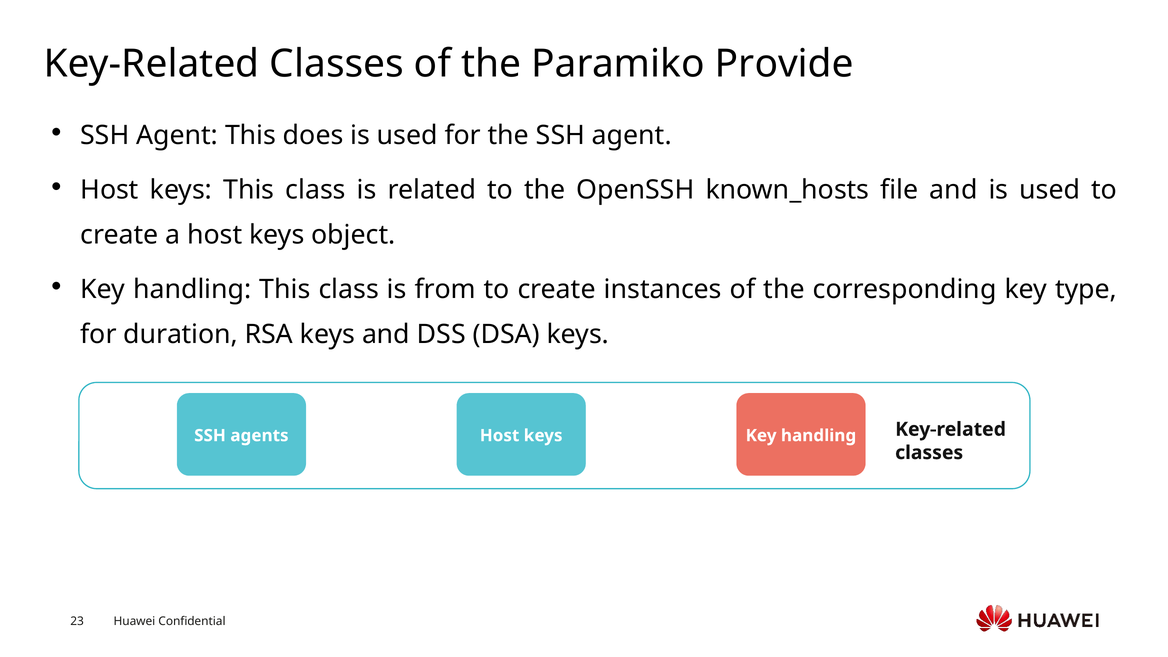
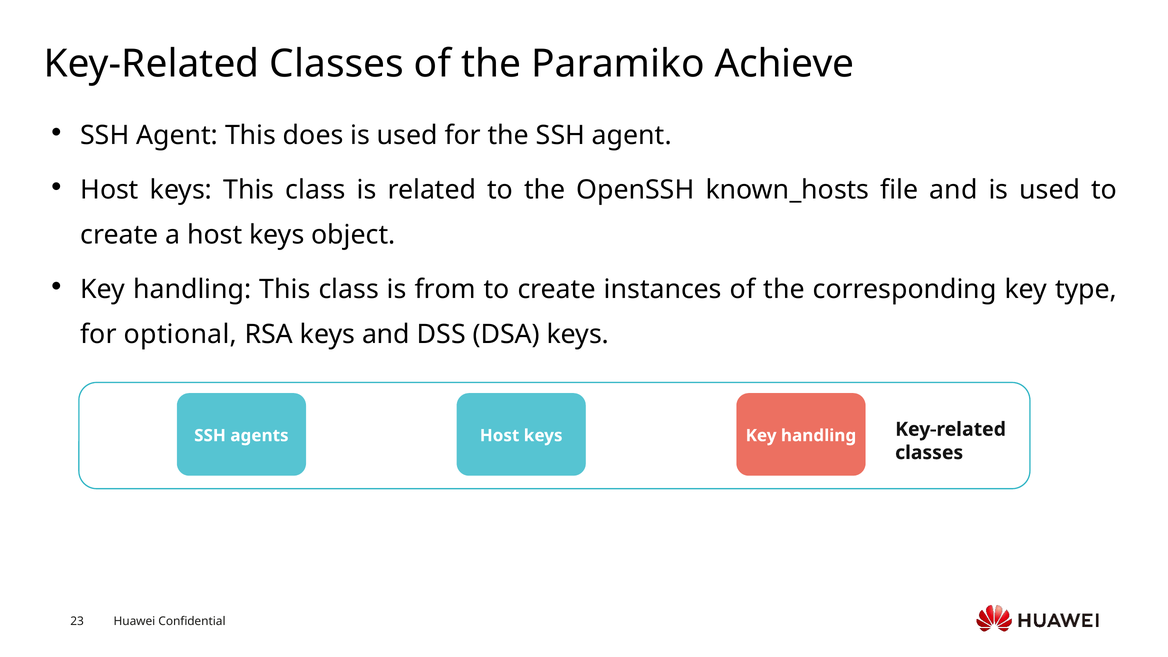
Provide: Provide -> Achieve (784, 64)
duration: duration -> optional (180, 334)
